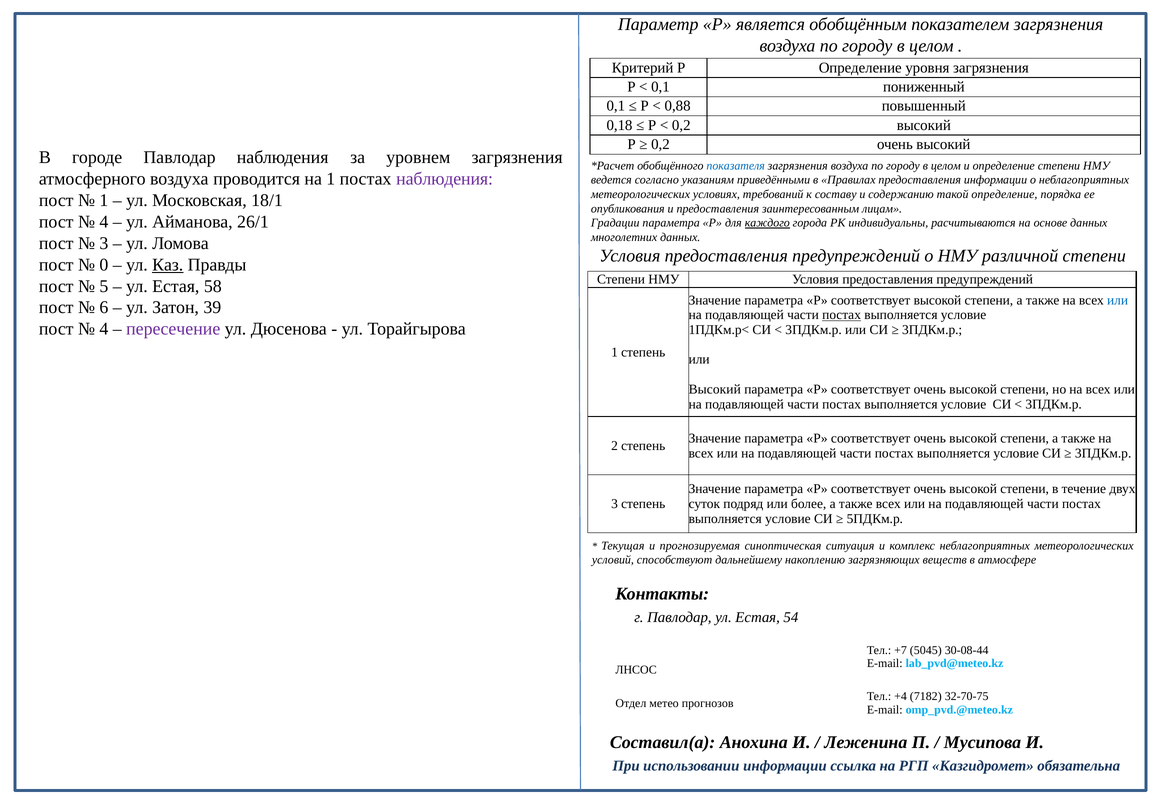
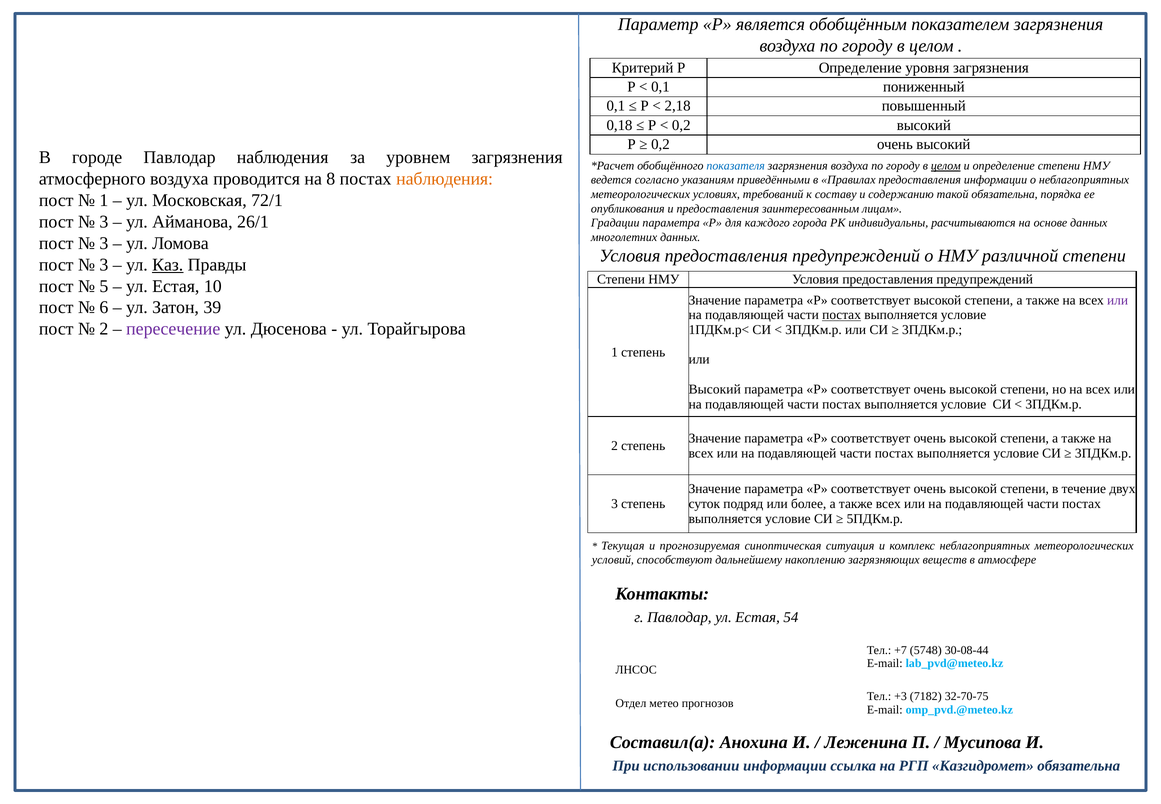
0,88: 0,88 -> 2,18 (678, 106)
целом underline: none -> present (946, 166)
на 1: 1 -> 8 (331, 179)
наблюдения colour: purple -> orange (445, 179)
такой определение: определение -> обязательна (1005, 194)
18/1: 18/1 -> 72/1 (267, 200)
4: 4 -> 3 (104, 222)
каждого underline: present -> none (767, 223)
0: 0 -> 3 (104, 265)
58: 58 -> 10 (213, 286)
или colour: blue -> purple (1118, 300)
4: 4 -> 2 (104, 329)
5045: 5045 -> 5748 (926, 650)
+4: +4 -> +3 (900, 696)
